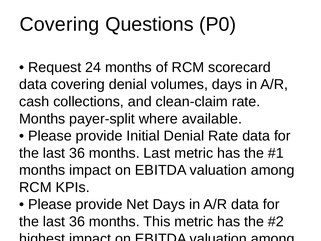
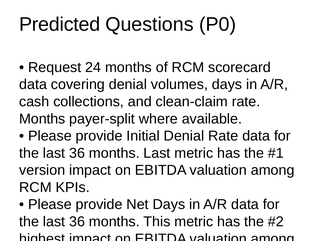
Covering: Covering -> Predicted (60, 24)
months: months -> version (42, 170)
